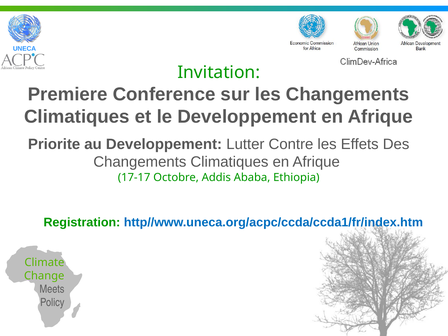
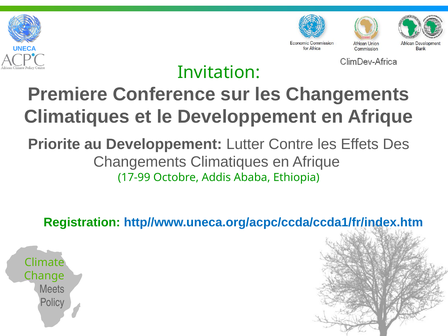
17-17: 17-17 -> 17-99 (134, 177)
